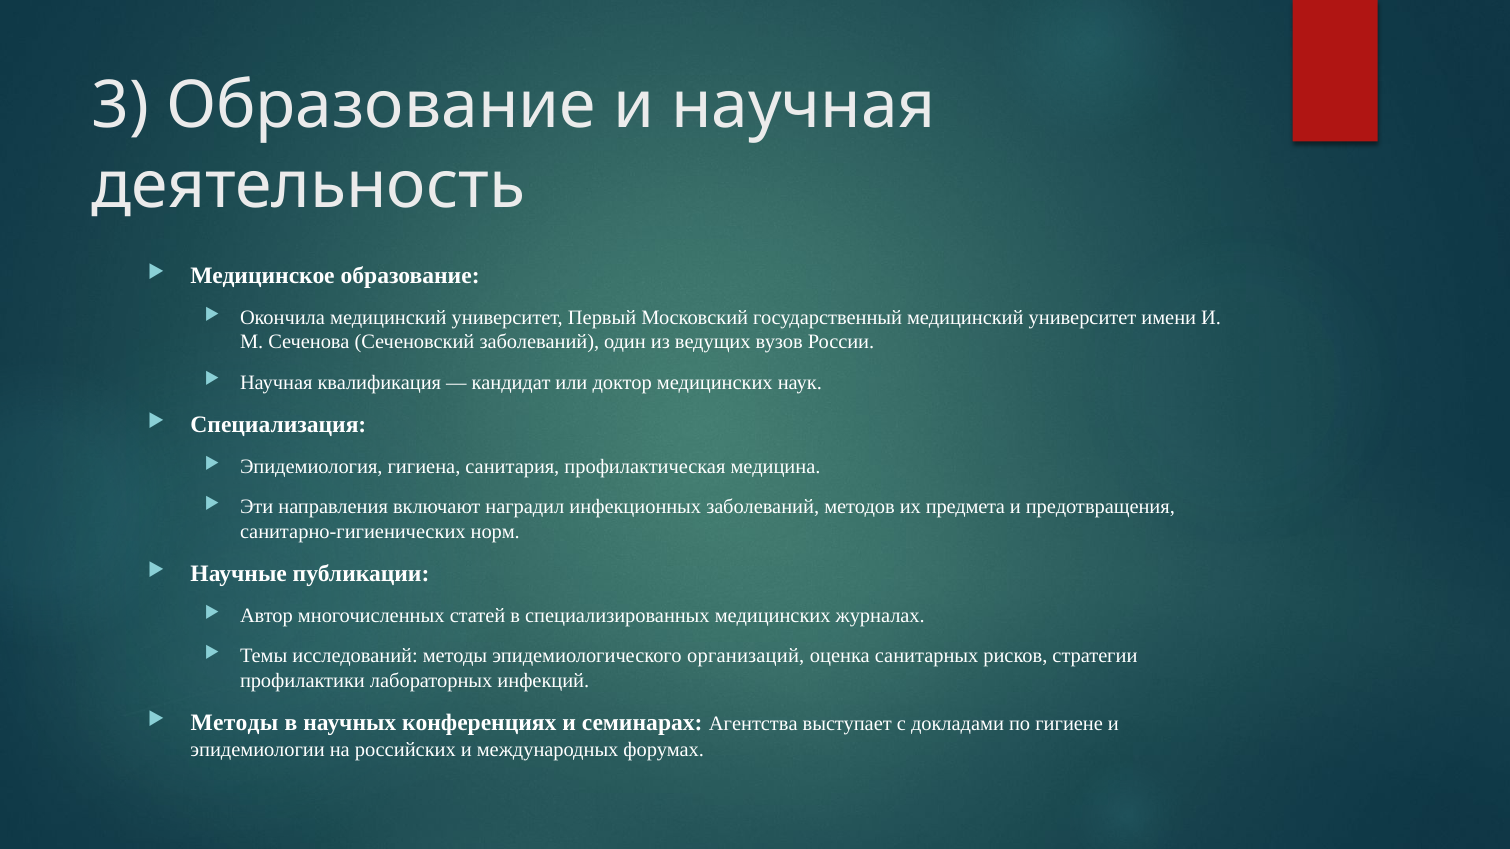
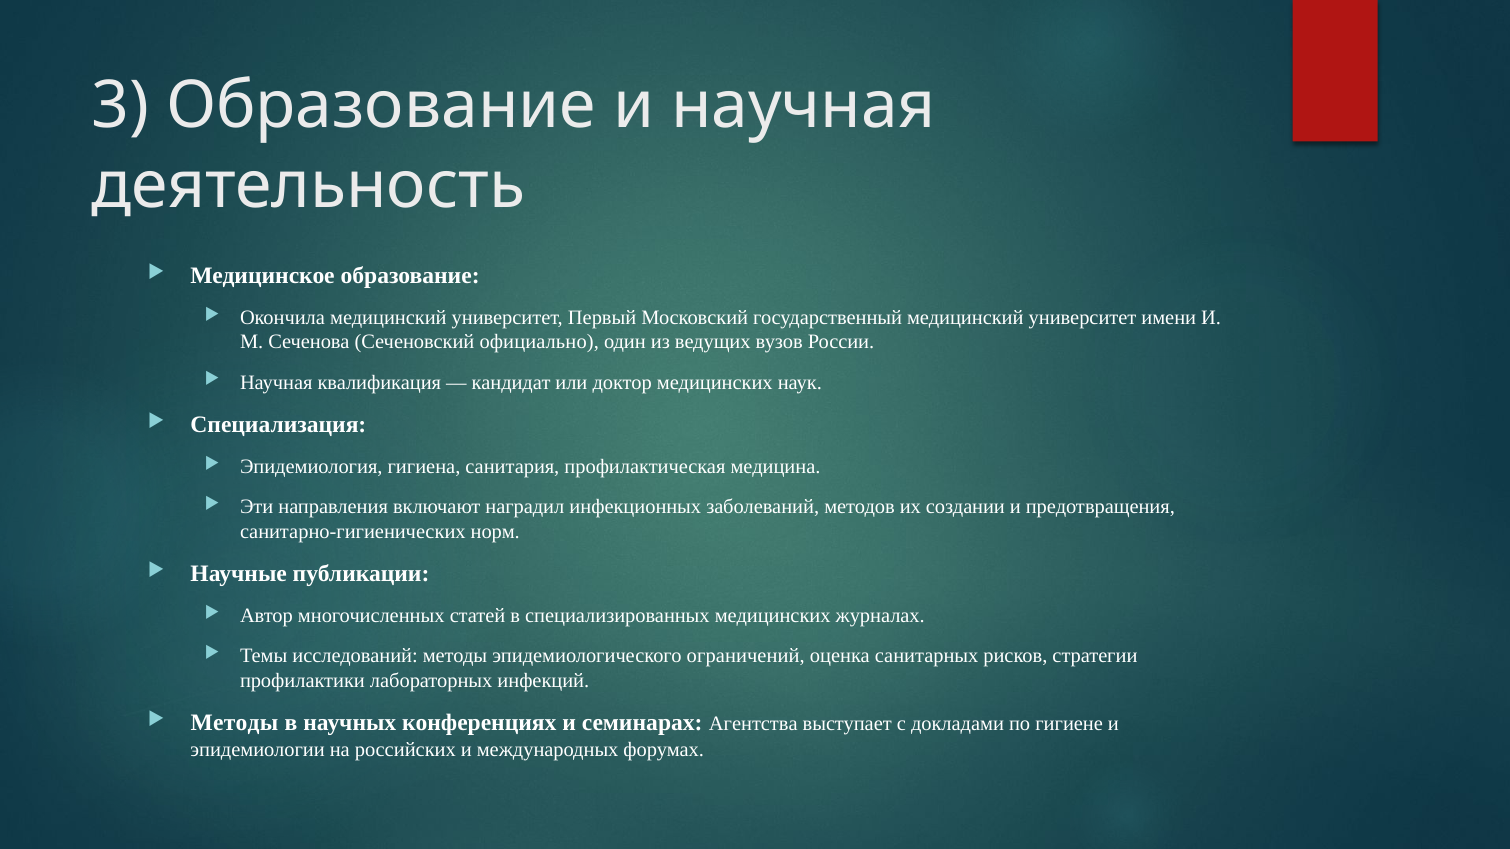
Сеченовский заболеваний: заболеваний -> официально (539, 342)
предмета: предмета -> создании (965, 507)
организаций: организаций -> ограничений (746, 656)
